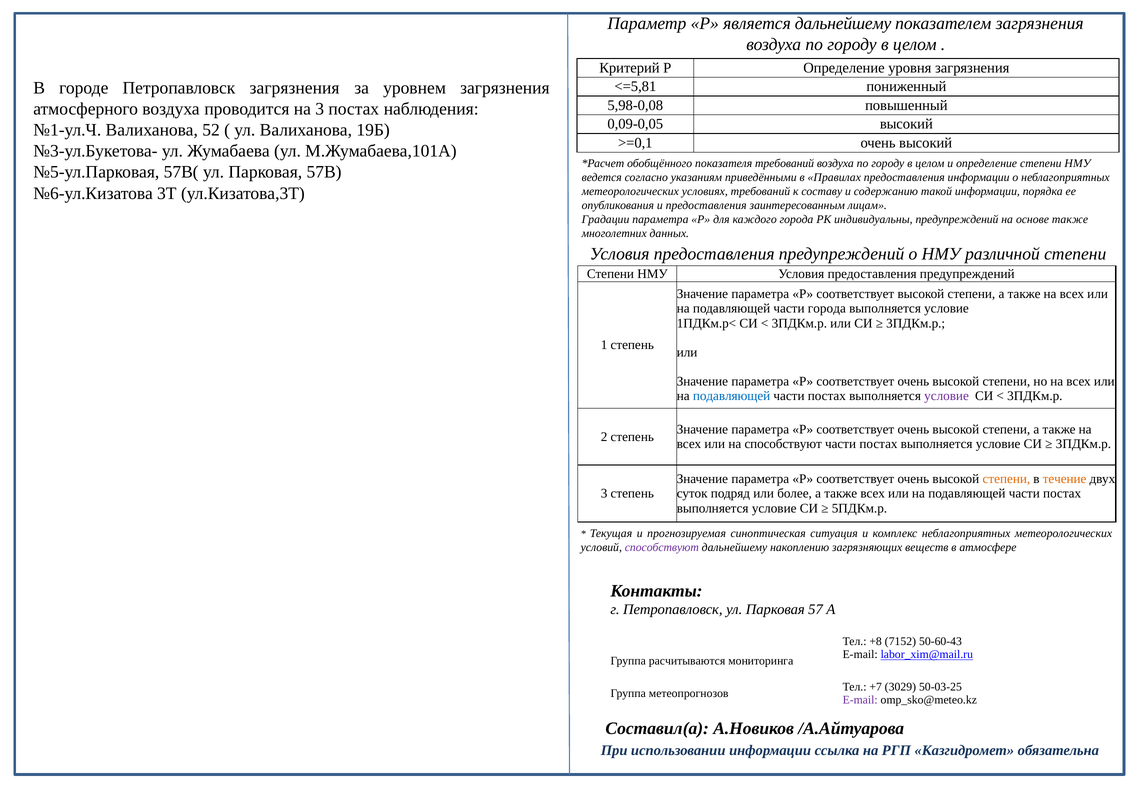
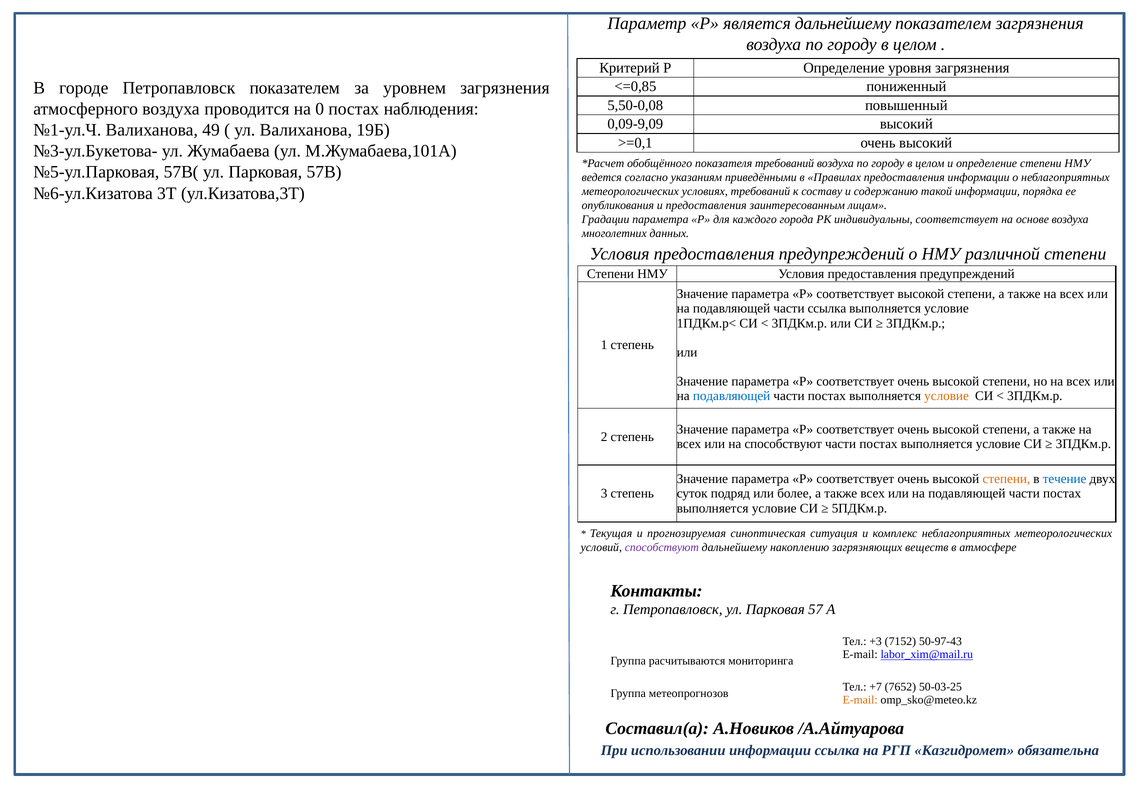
<=5,81: <=5,81 -> <=0,85 (635, 87)
Петропавловск загрязнения: загрязнения -> показателем (295, 88)
5,98-0,08: 5,98-0,08 -> 5,50-0,08 (635, 105)
на 3: 3 -> 0 (320, 109)
0,09-0,05: 0,09-0,05 -> 0,09-9,09 (635, 124)
52: 52 -> 49 (211, 130)
индивидуальны предупреждений: предупреждений -> соответствует (957, 220)
основе также: также -> воздуха (1070, 220)
части города: города -> ссылка (827, 309)
условие colour: purple -> orange (947, 396)
течение colour: orange -> blue (1065, 479)
+8: +8 -> +3 (876, 642)
50-60-43: 50-60-43 -> 50-97-43 (940, 642)
3029: 3029 -> 7652 (900, 687)
E-mail colour: purple -> orange (860, 700)
